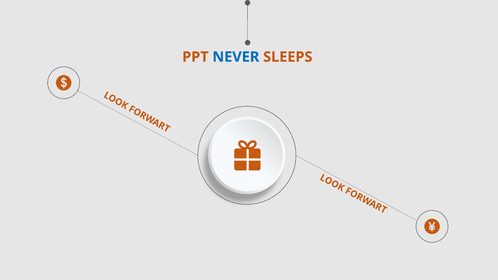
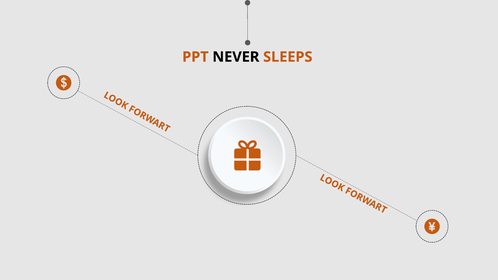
NEVER colour: blue -> black (236, 57)
